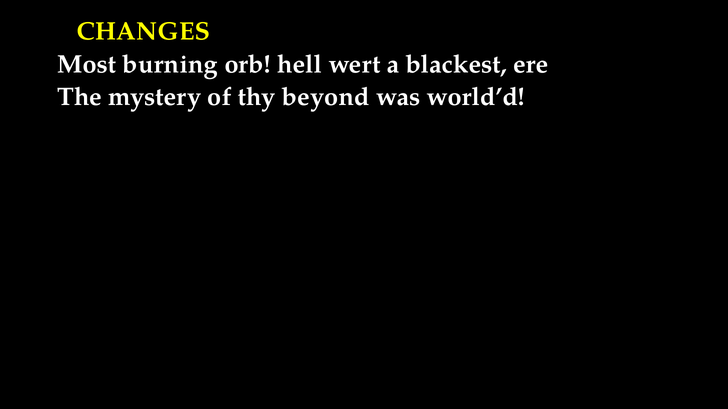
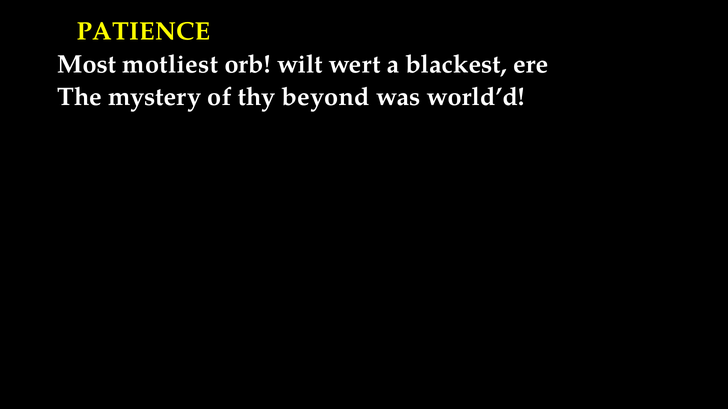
CHANGES: CHANGES -> PATIENCE (143, 32)
burning: burning -> motliest (170, 64)
hell: hell -> wilt (300, 64)
